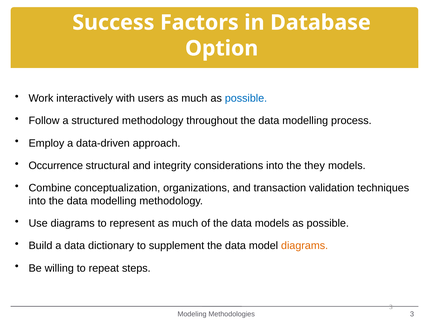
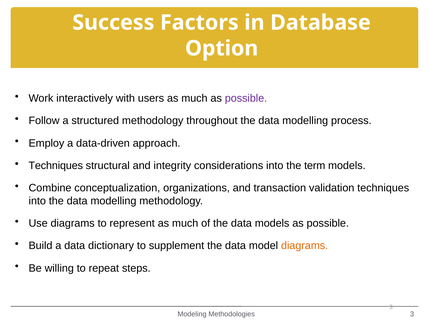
possible colour: blue -> purple (246, 98)
Occurrence: Occurrence -> Techniques (56, 165)
they: they -> term (315, 165)
